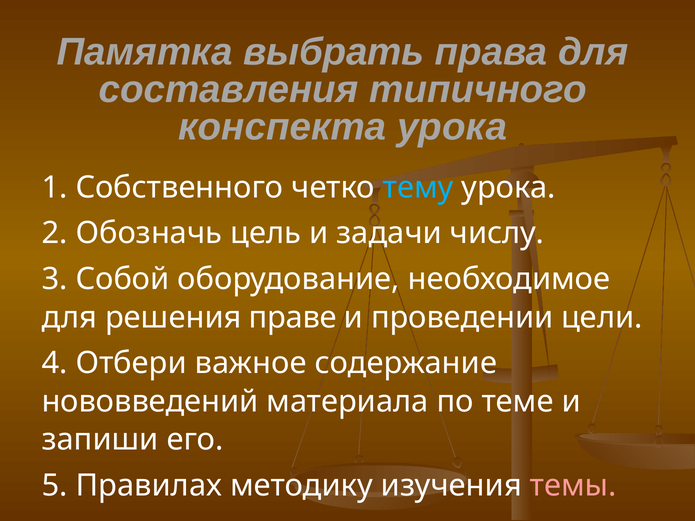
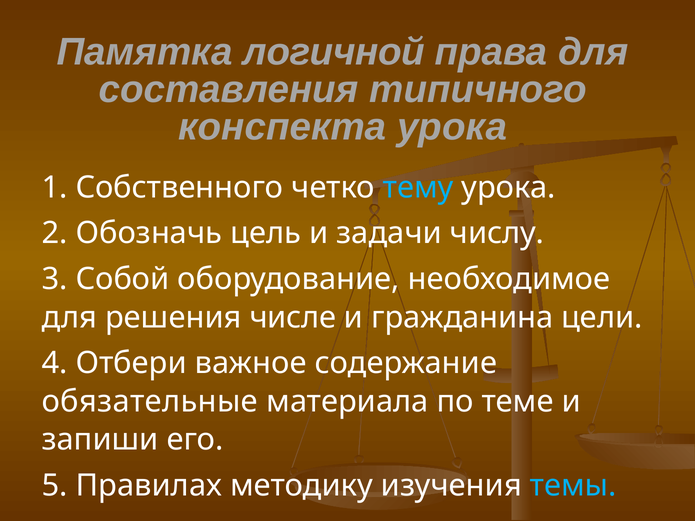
выбрать: выбрать -> логичной (334, 52)
праве: праве -> числе (293, 317)
проведении: проведении -> гражданина (462, 317)
нововведений: нововведений -> обязательные (150, 402)
темы colour: pink -> light blue (573, 486)
